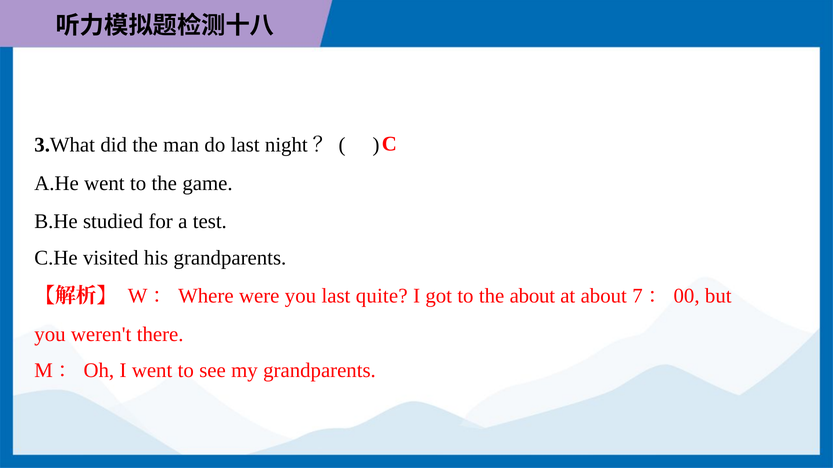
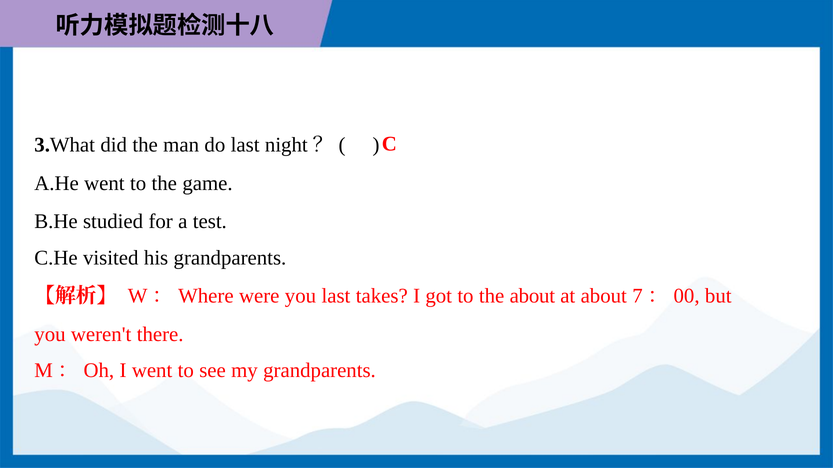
quite: quite -> takes (382, 296)
